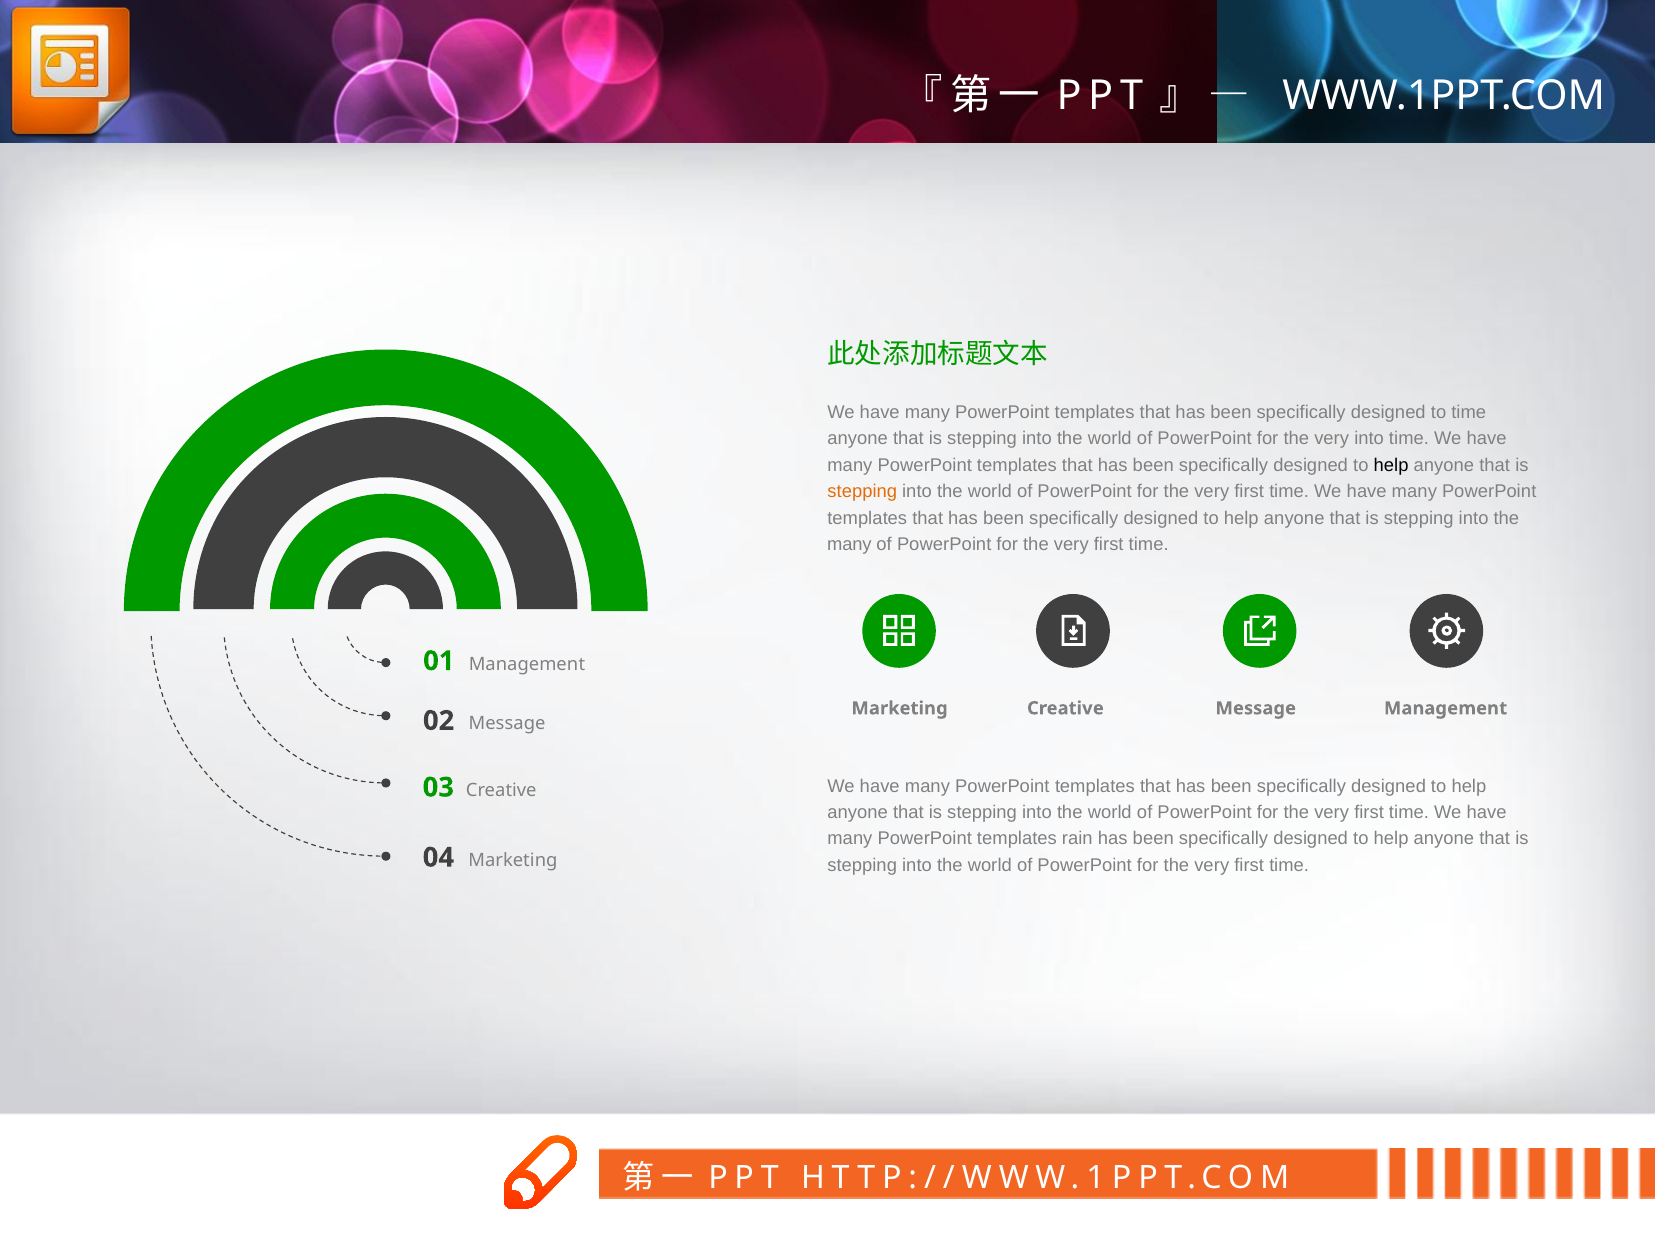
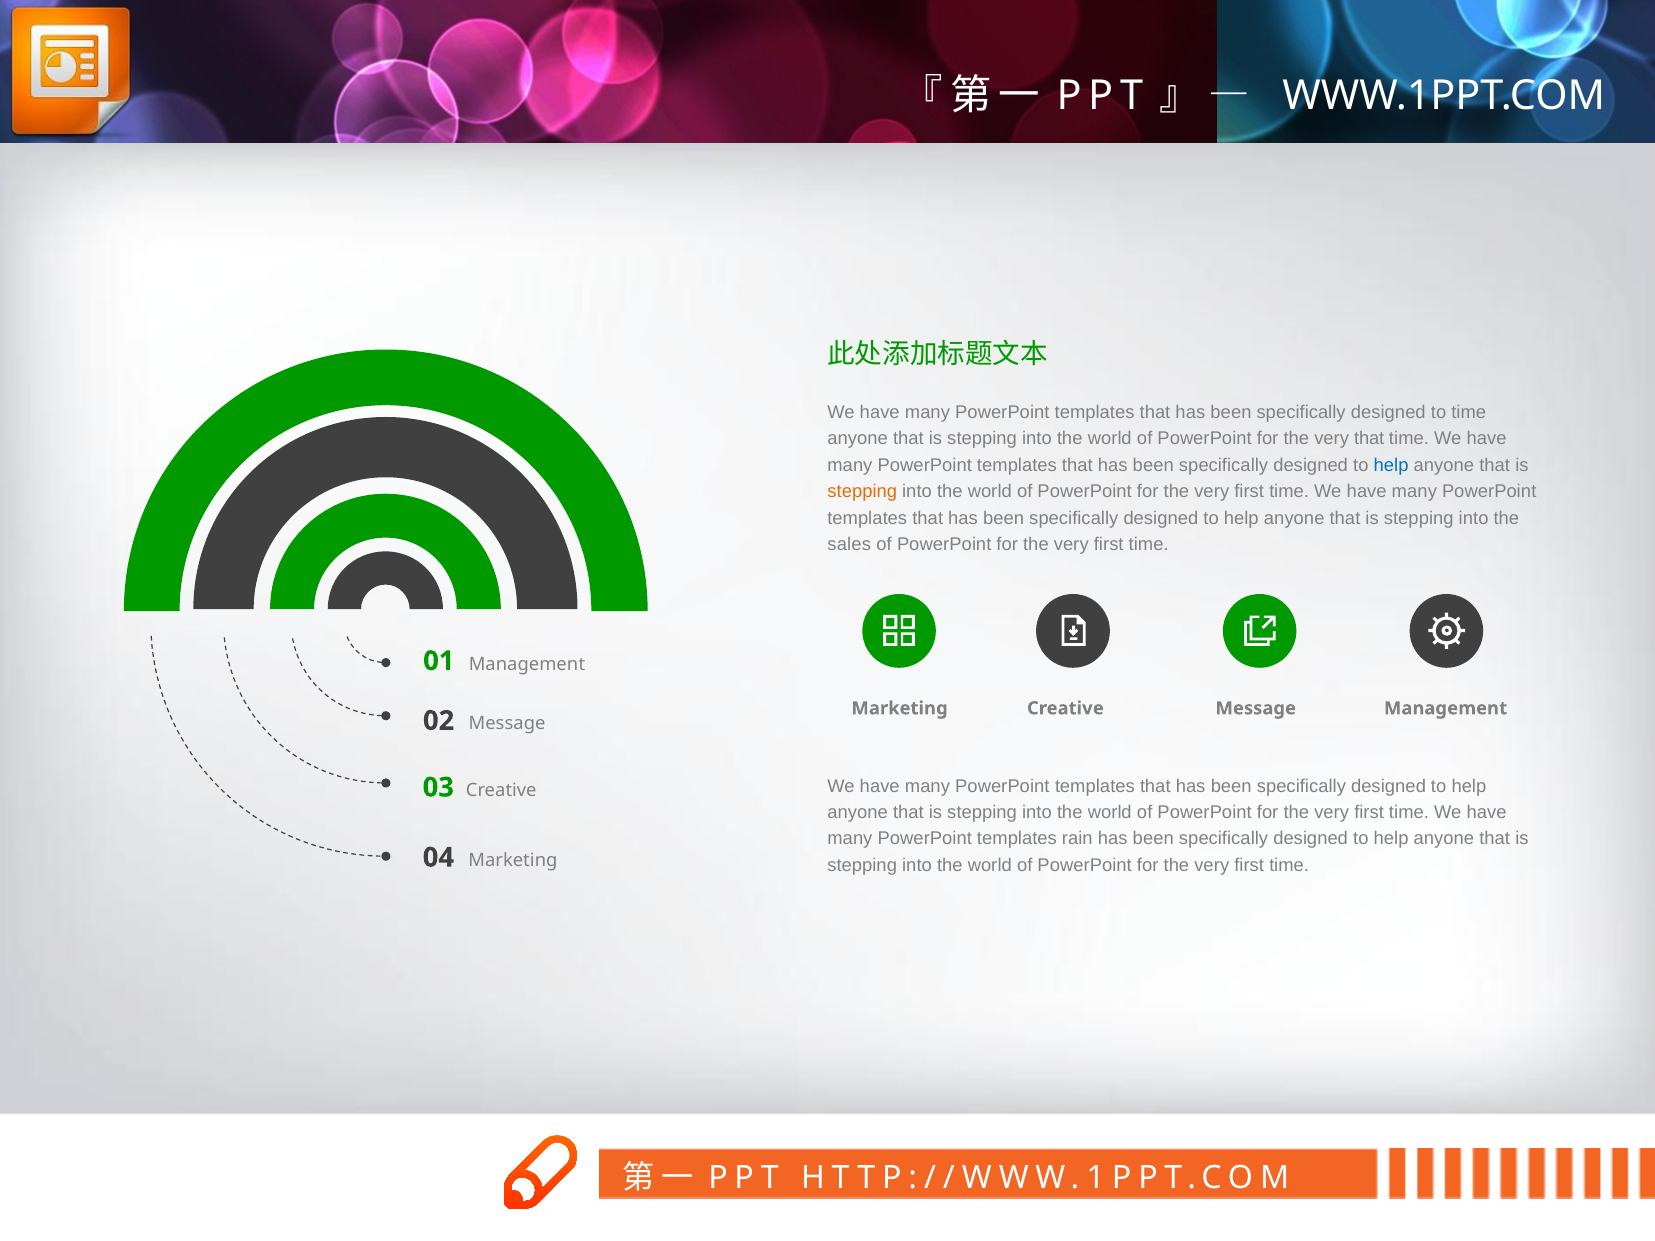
very into: into -> that (1369, 439)
help colour: black -> blue (1391, 465)
many: many -> sales (849, 544)
